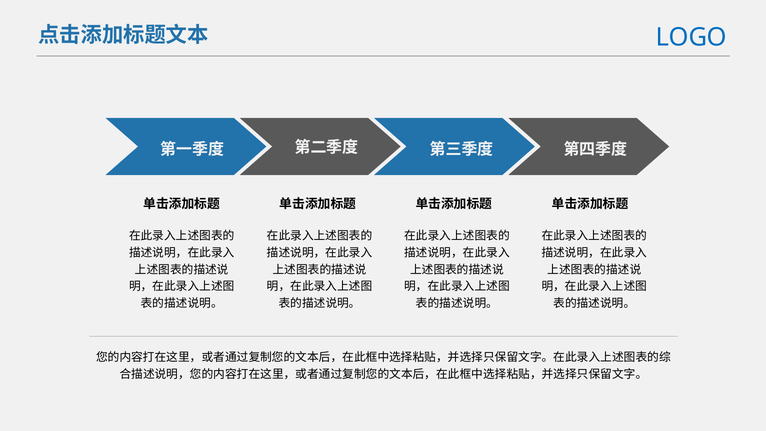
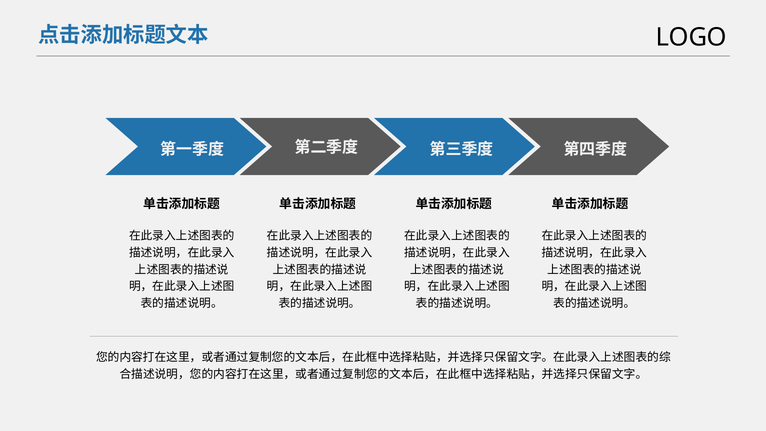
LOGO colour: blue -> black (691, 37)
